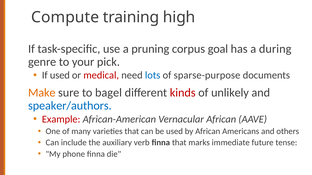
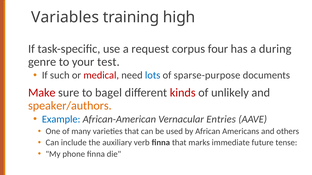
Compute: Compute -> Variables (65, 17)
pruning: pruning -> request (150, 49)
goal: goal -> four (218, 49)
pick: pick -> test (108, 62)
If used: used -> such (60, 76)
Make colour: orange -> red (42, 93)
speaker/authors colour: blue -> orange (70, 106)
Example colour: red -> blue (61, 119)
Vernacular African: African -> Entries (221, 119)
